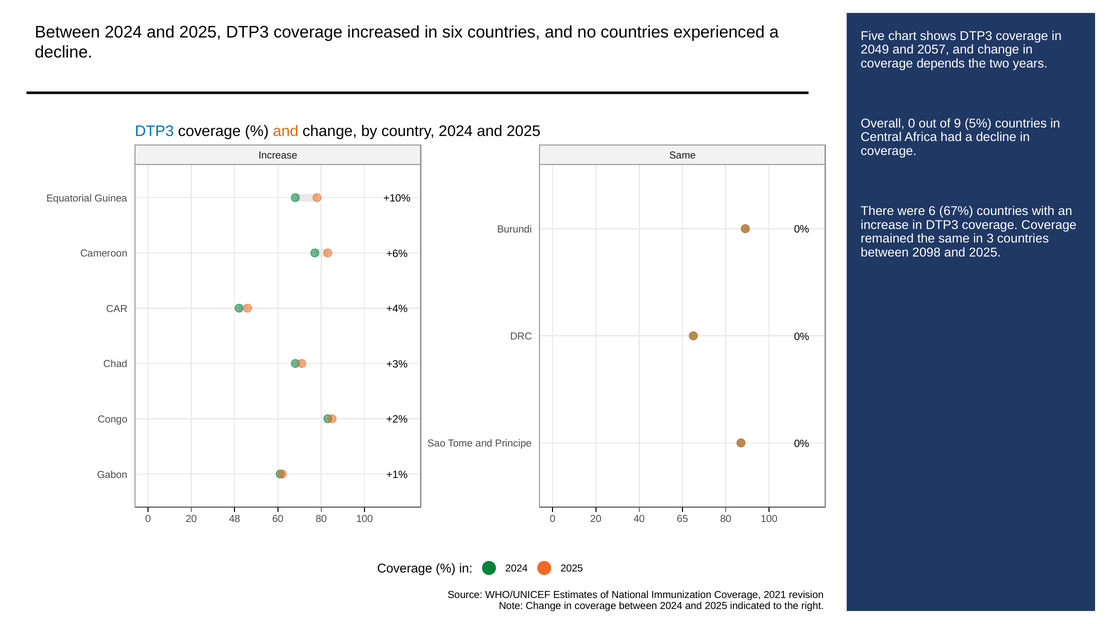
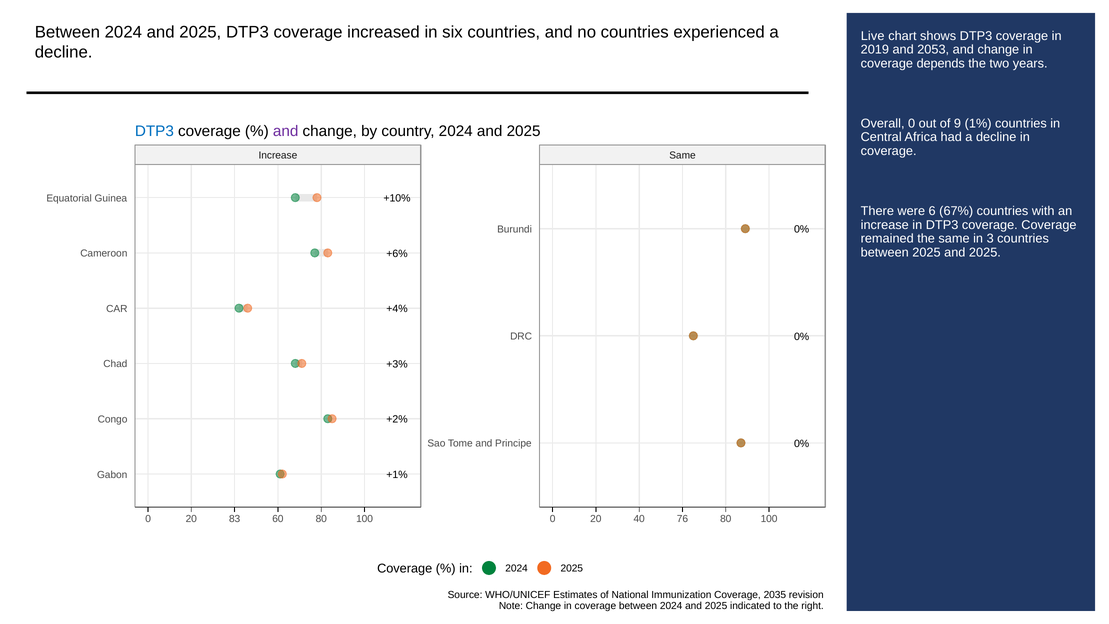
Five: Five -> Live (873, 36)
2049: 2049 -> 2019 (875, 50)
2057: 2057 -> 2053 (933, 50)
5%: 5% -> 1% (978, 123)
and colour: orange -> purple (286, 131)
between 2098: 2098 -> 2025 (926, 252)
48: 48 -> 83 (235, 519)
65: 65 -> 76 (682, 519)
2021: 2021 -> 2035 (775, 595)
